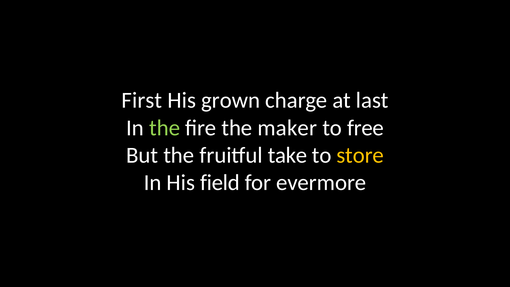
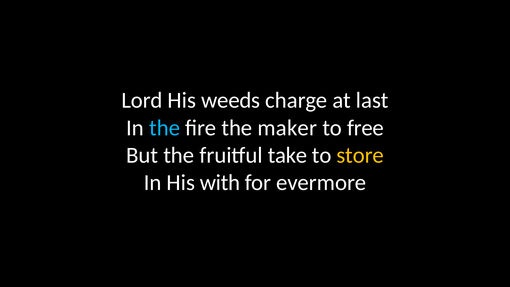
First: First -> Lord (142, 100)
grown: grown -> weeds (231, 100)
the colour: light green -> light blue (165, 128)
field: field -> with (220, 183)
